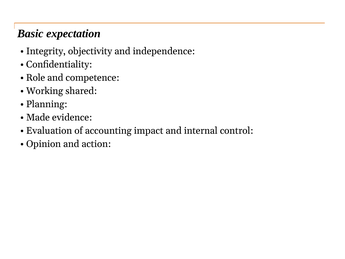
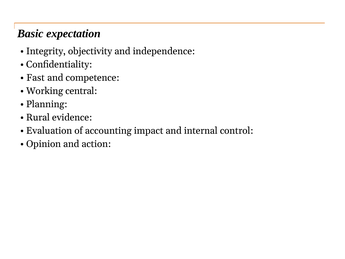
Role: Role -> Fast (36, 78)
shared: shared -> central (81, 91)
Made: Made -> Rural (38, 117)
